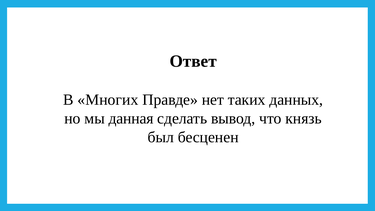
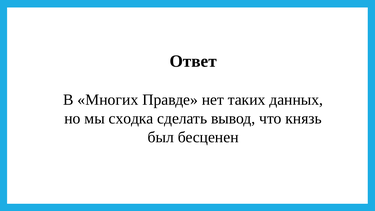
данная: данная -> сходка (131, 118)
